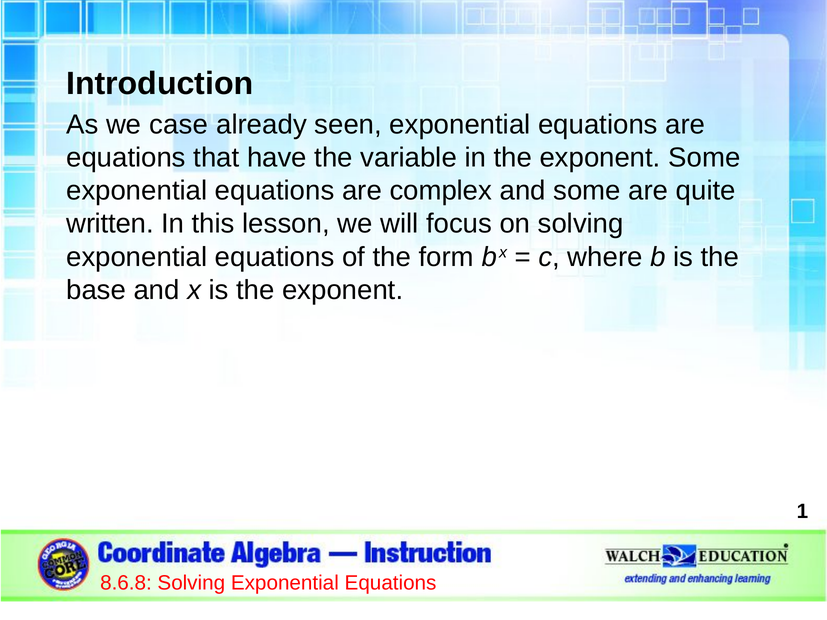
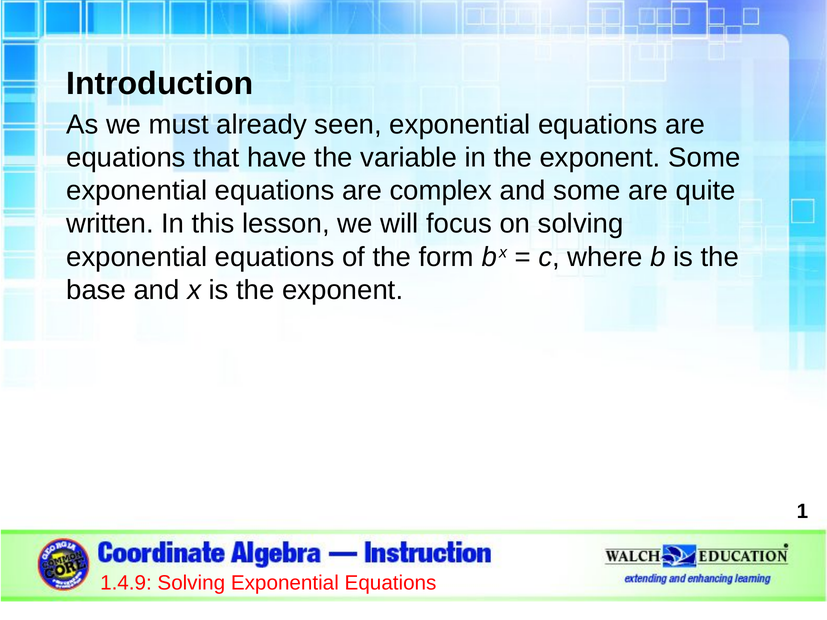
case: case -> must (179, 125)
8.6.8: 8.6.8 -> 1.4.9 (126, 583)
